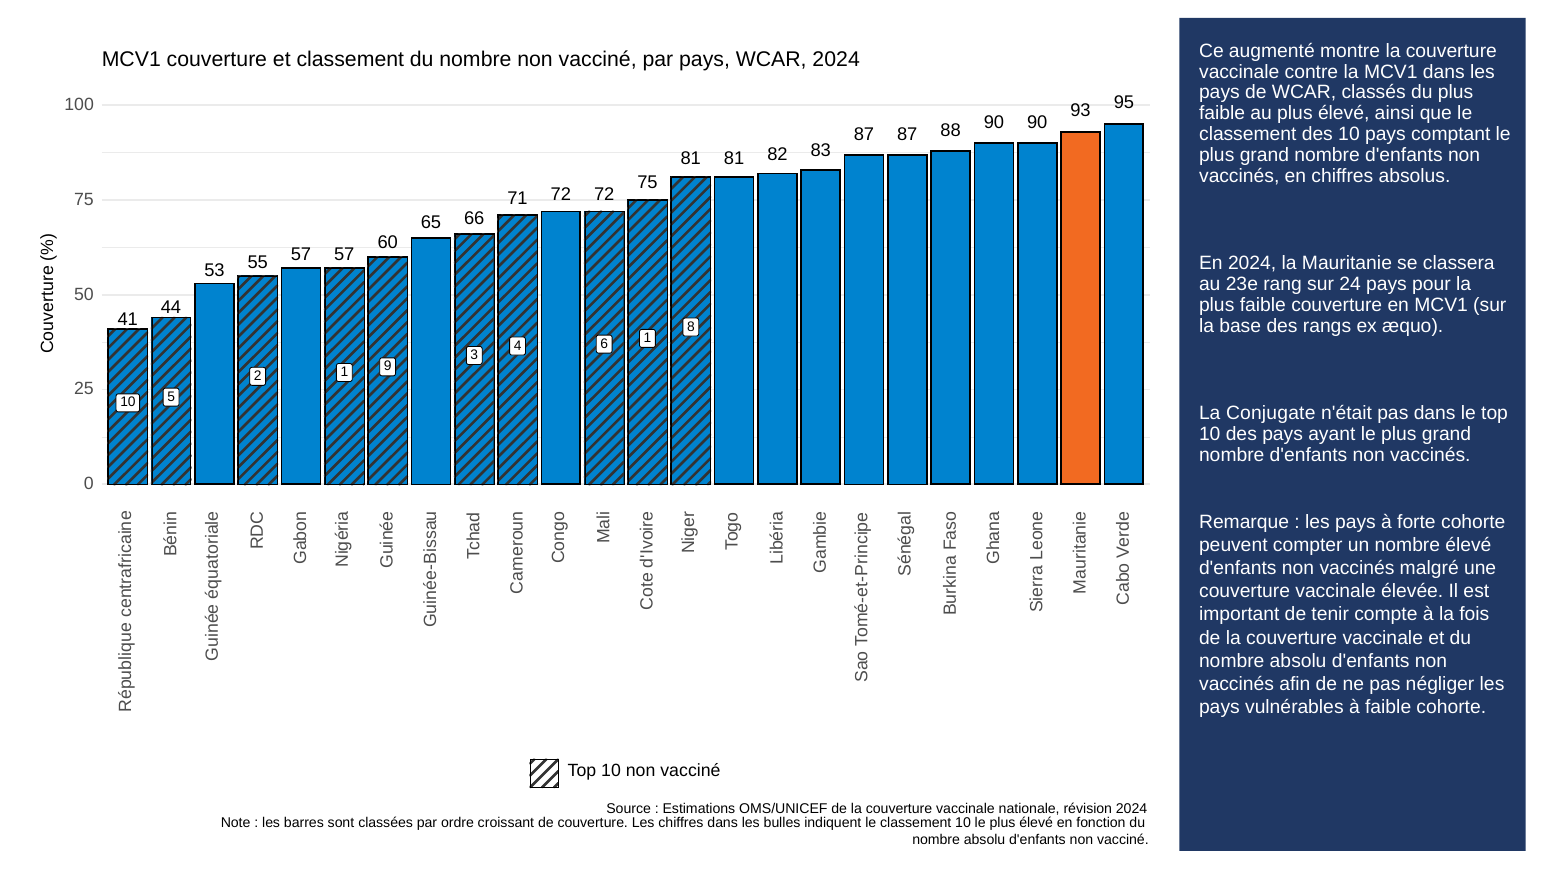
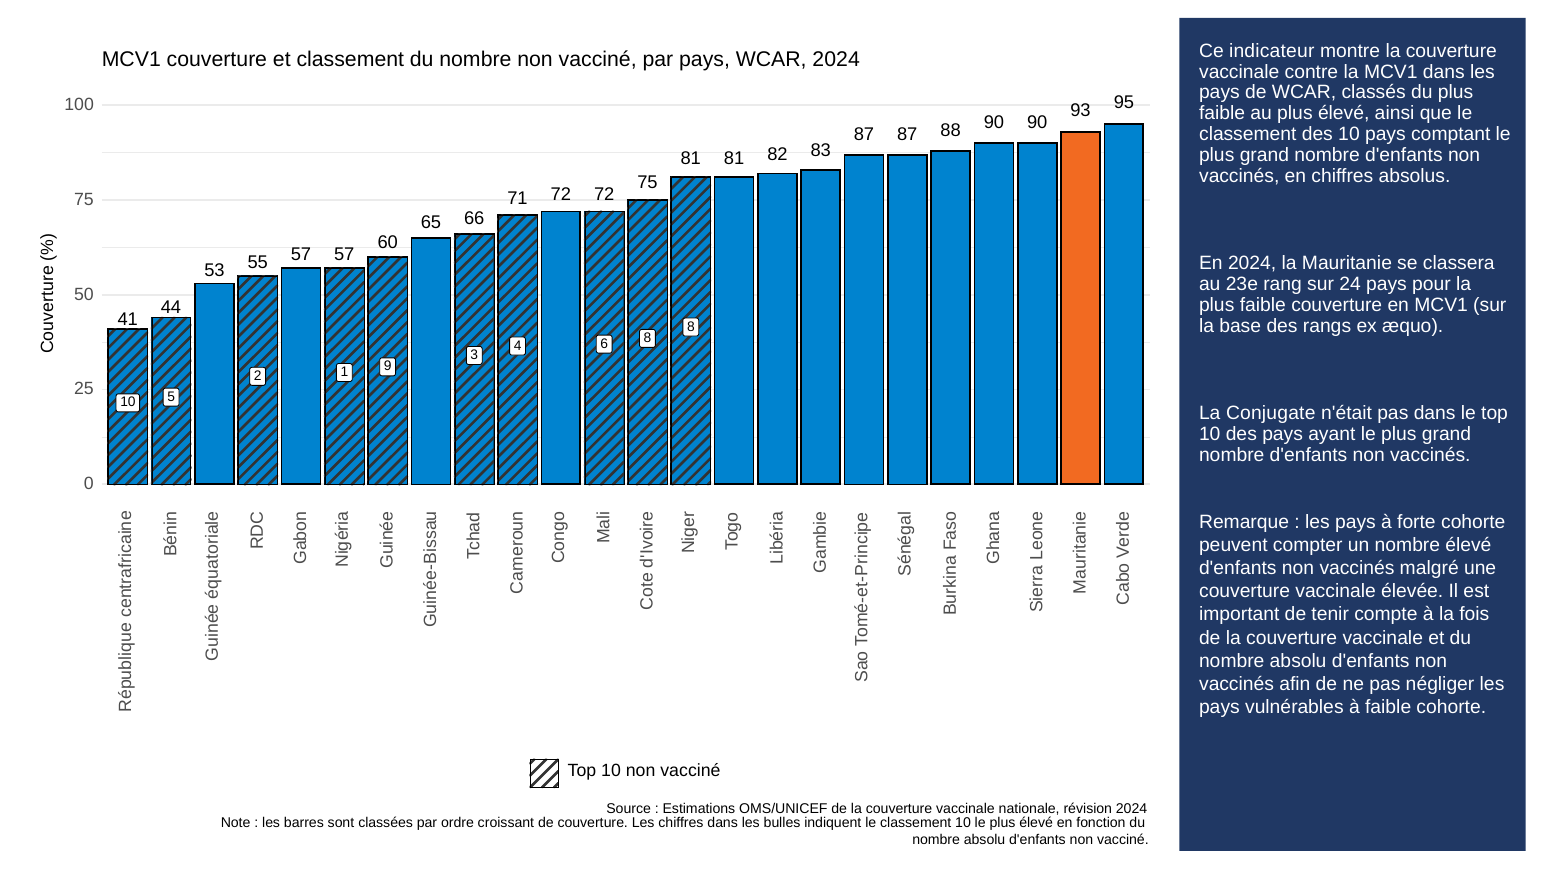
augmenté: augmenté -> indicateur (1272, 51)
6 1: 1 -> 8 (648, 338)
